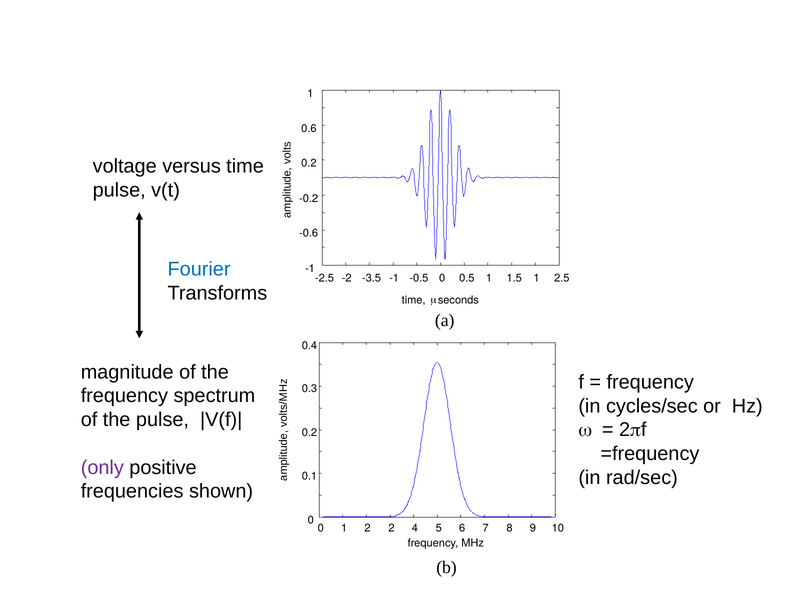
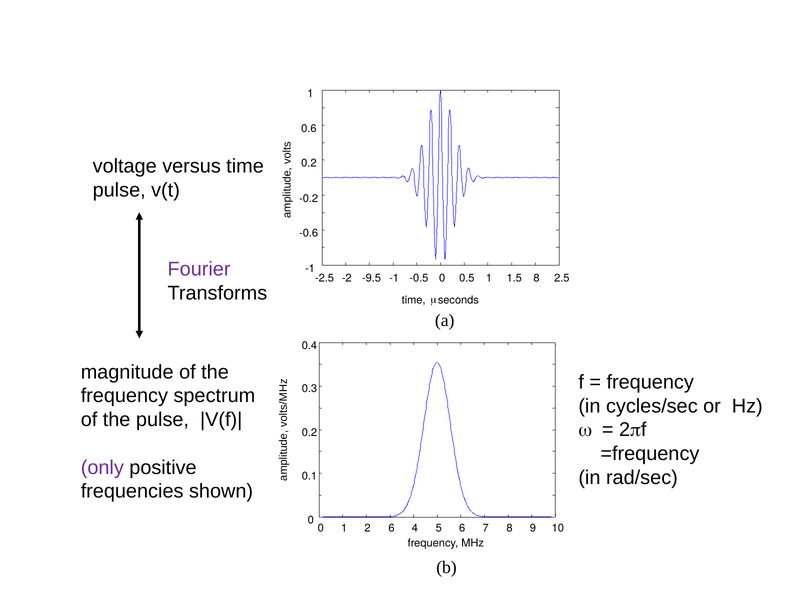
Fourier colour: blue -> purple (199, 269)
-3.5: -3.5 -> -9.5 (372, 278)
1.5 1: 1 -> 8 (537, 278)
2 2: 2 -> 6 (392, 528)
